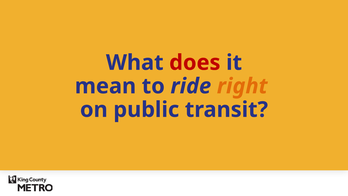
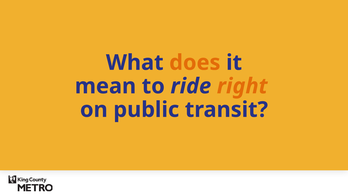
does colour: red -> orange (195, 63)
